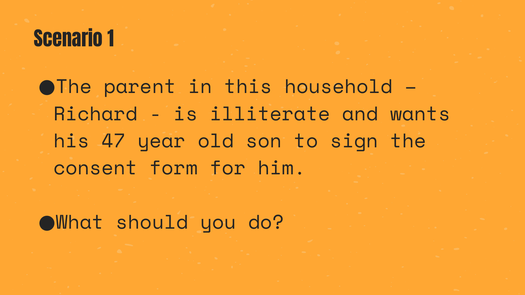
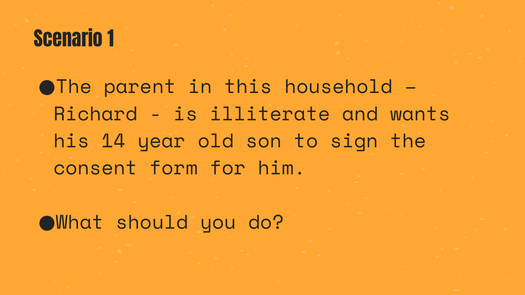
47: 47 -> 14 (114, 141)
